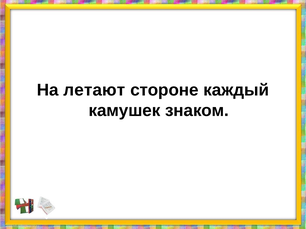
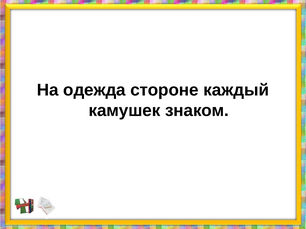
летают: летают -> одежда (94, 90)
